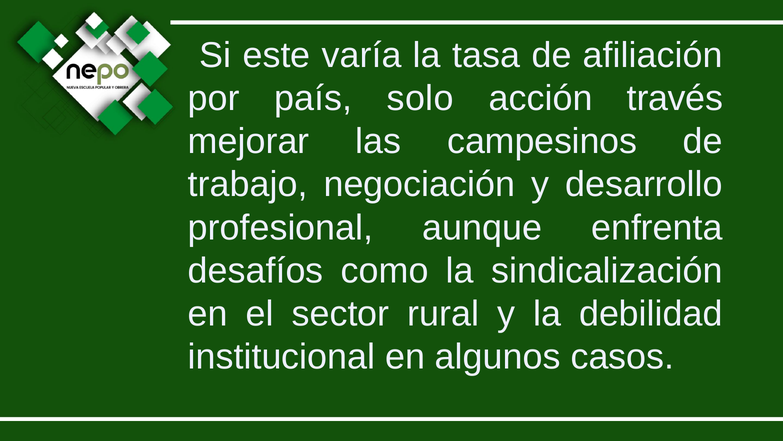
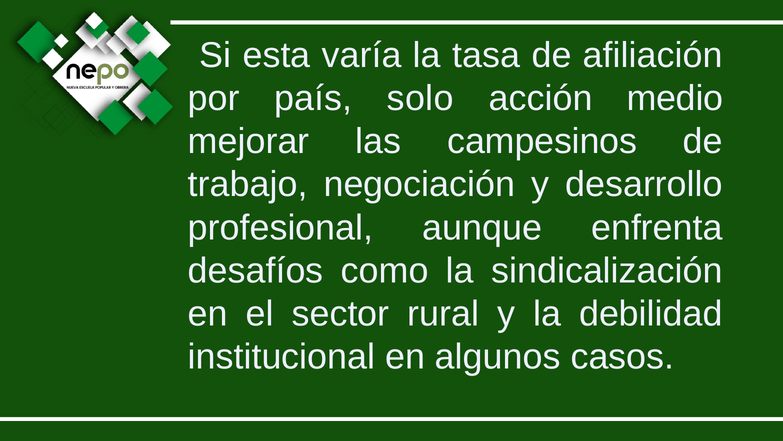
este: este -> esta (276, 55)
través: través -> medio (675, 98)
